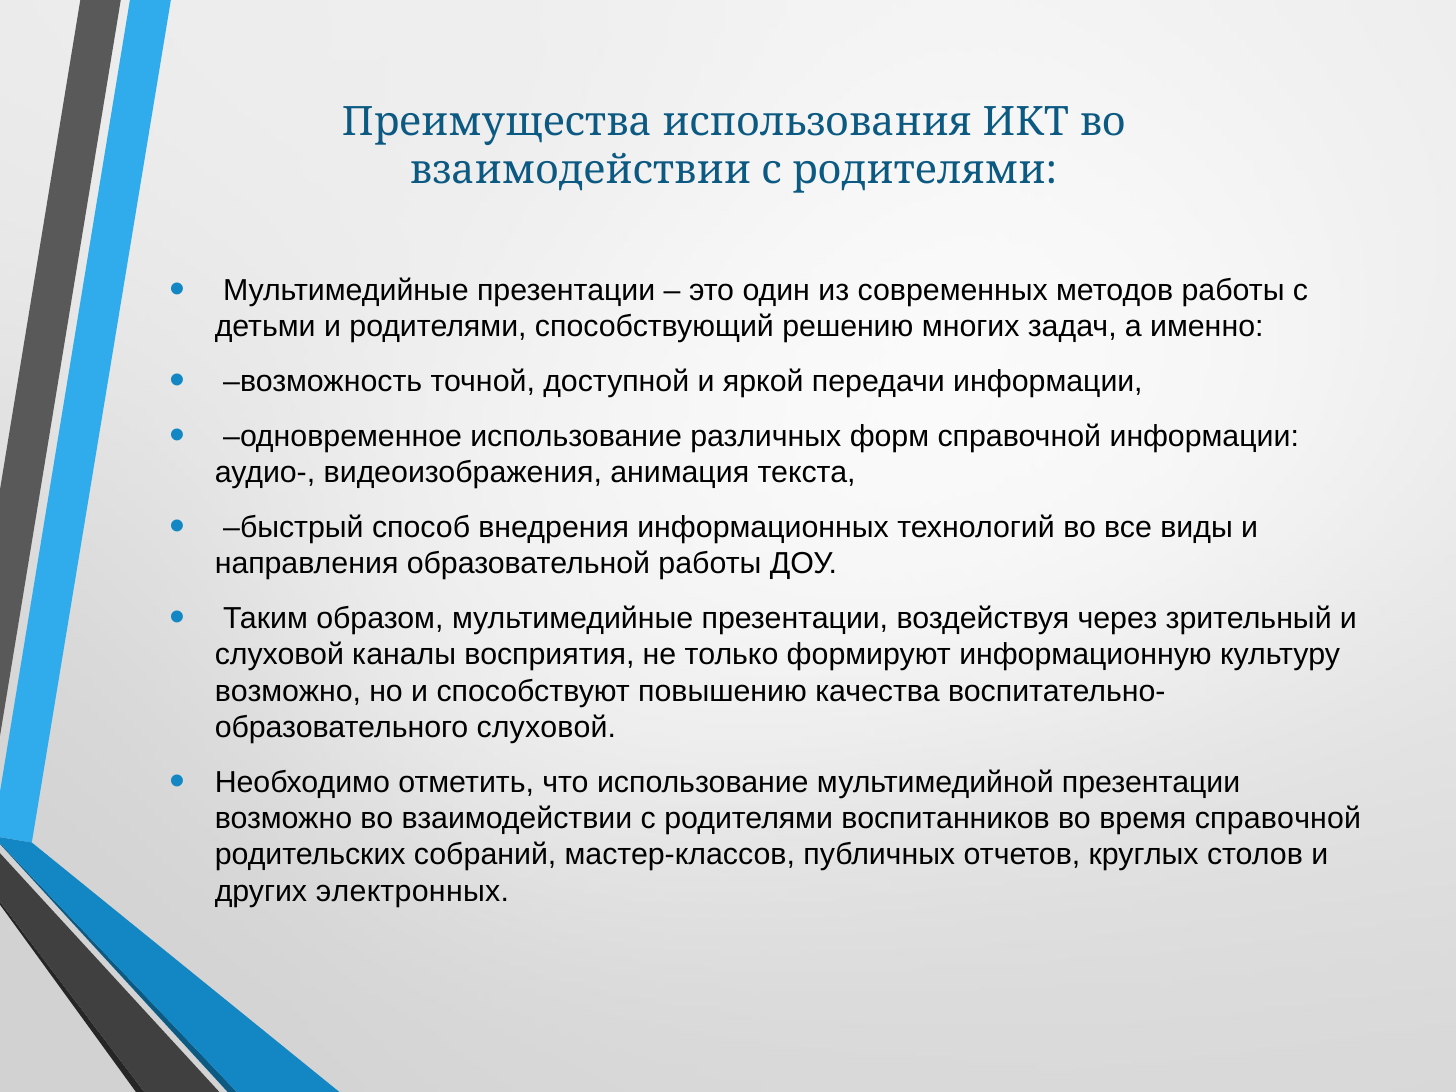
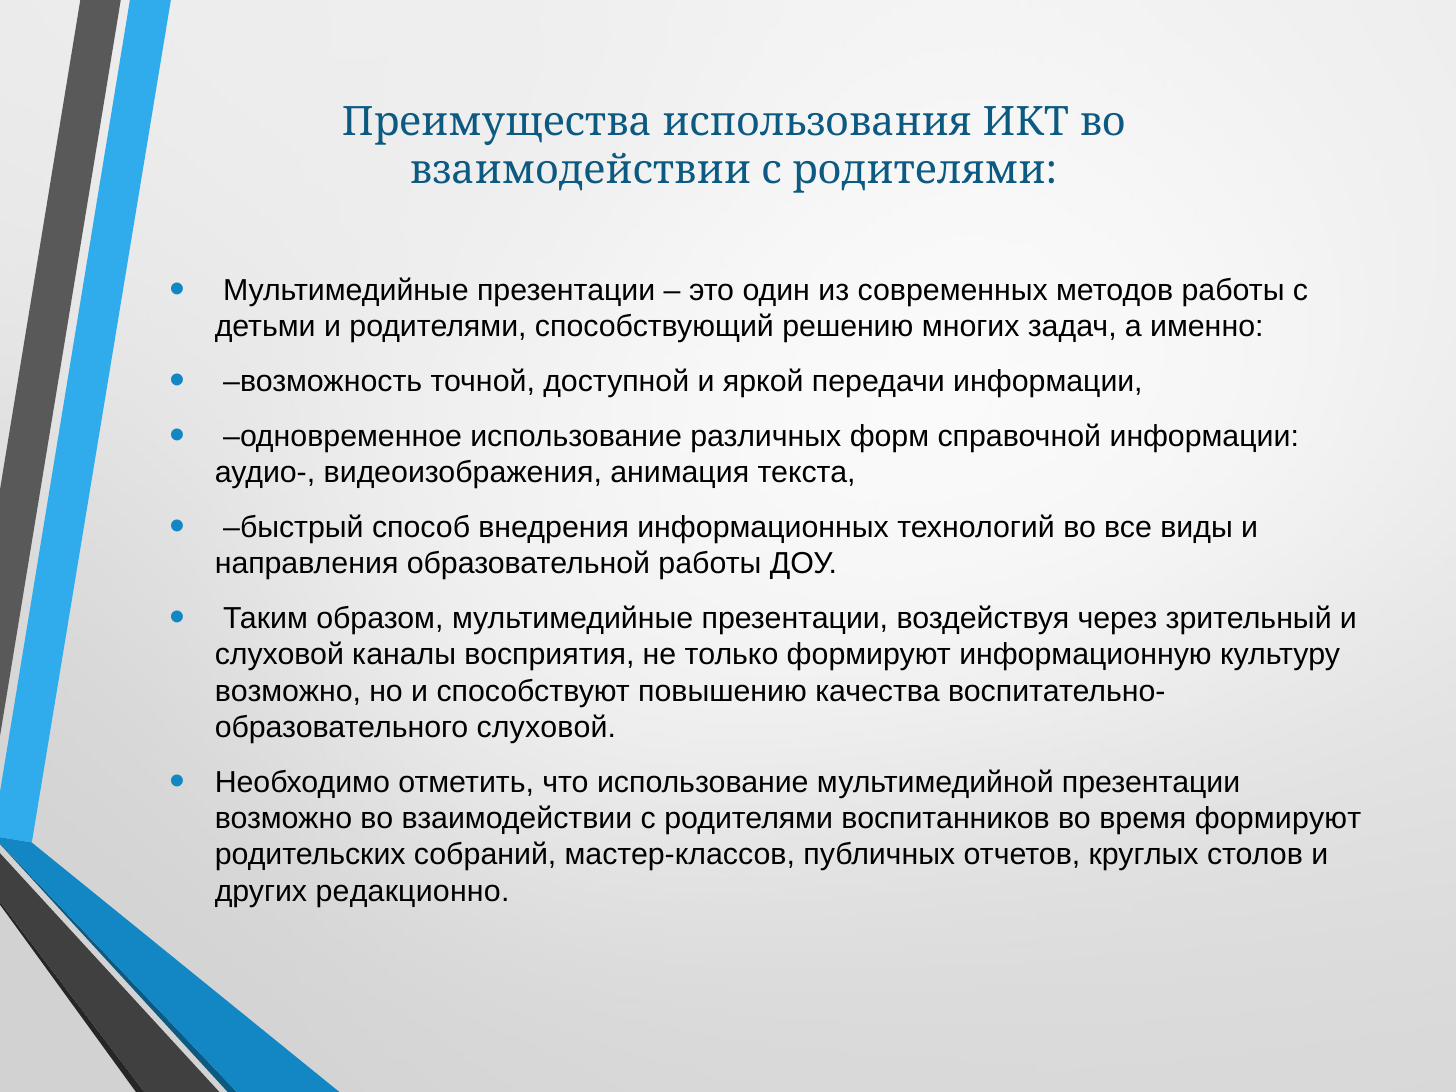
время справочной: справочной -> формируют (1278, 818)
электронных: электронных -> редакционно (413, 891)
